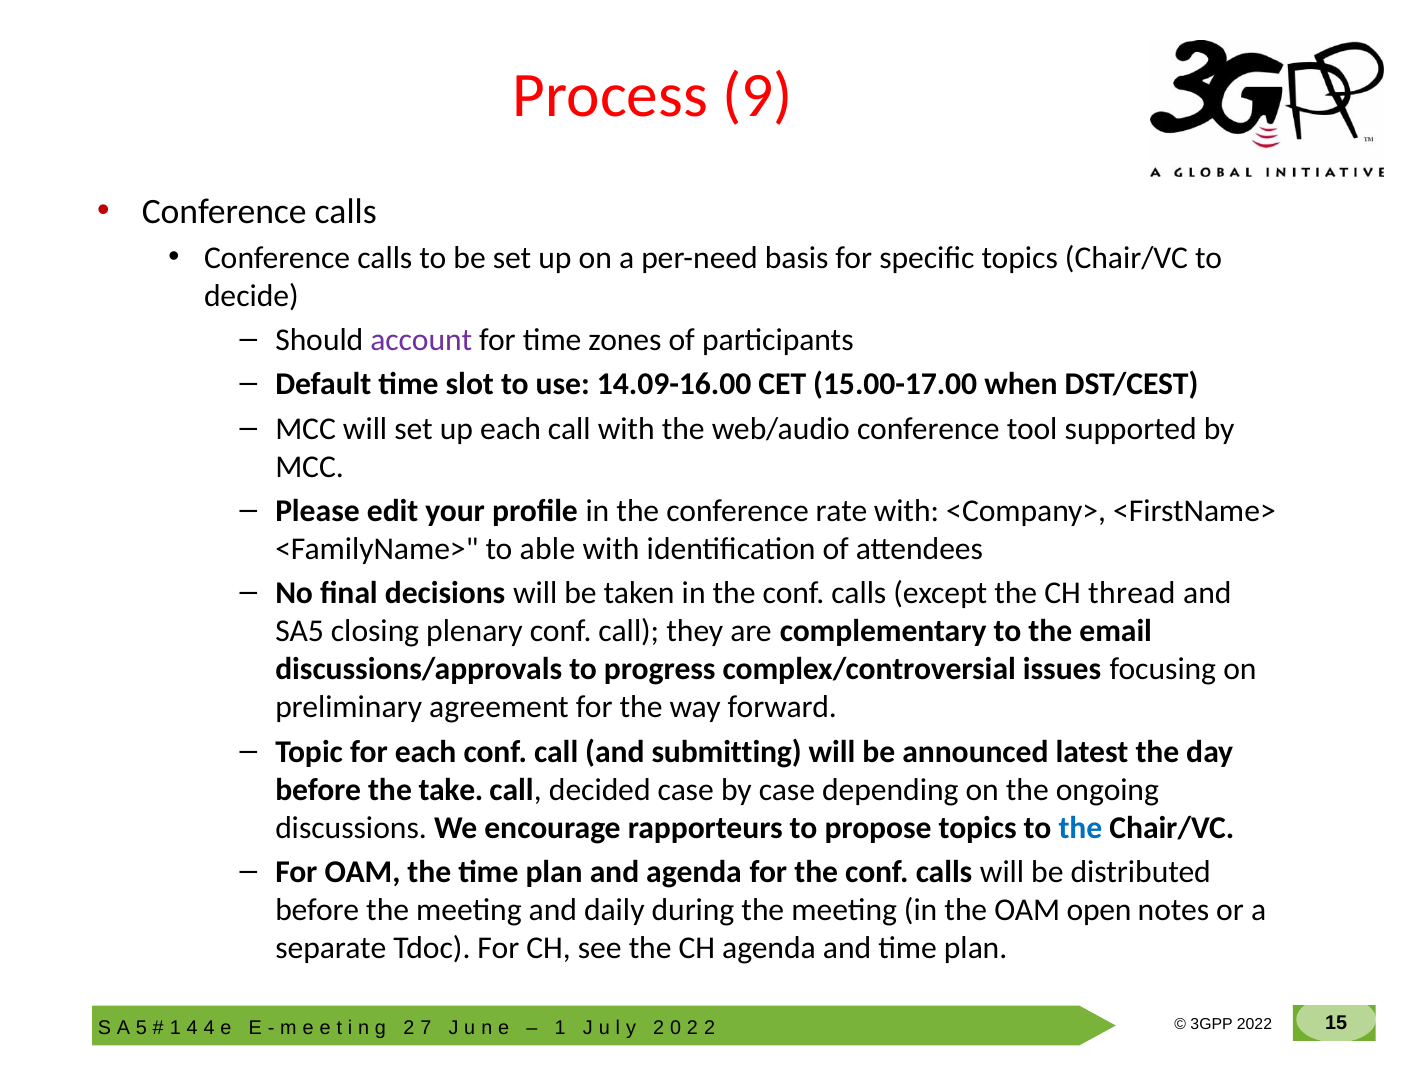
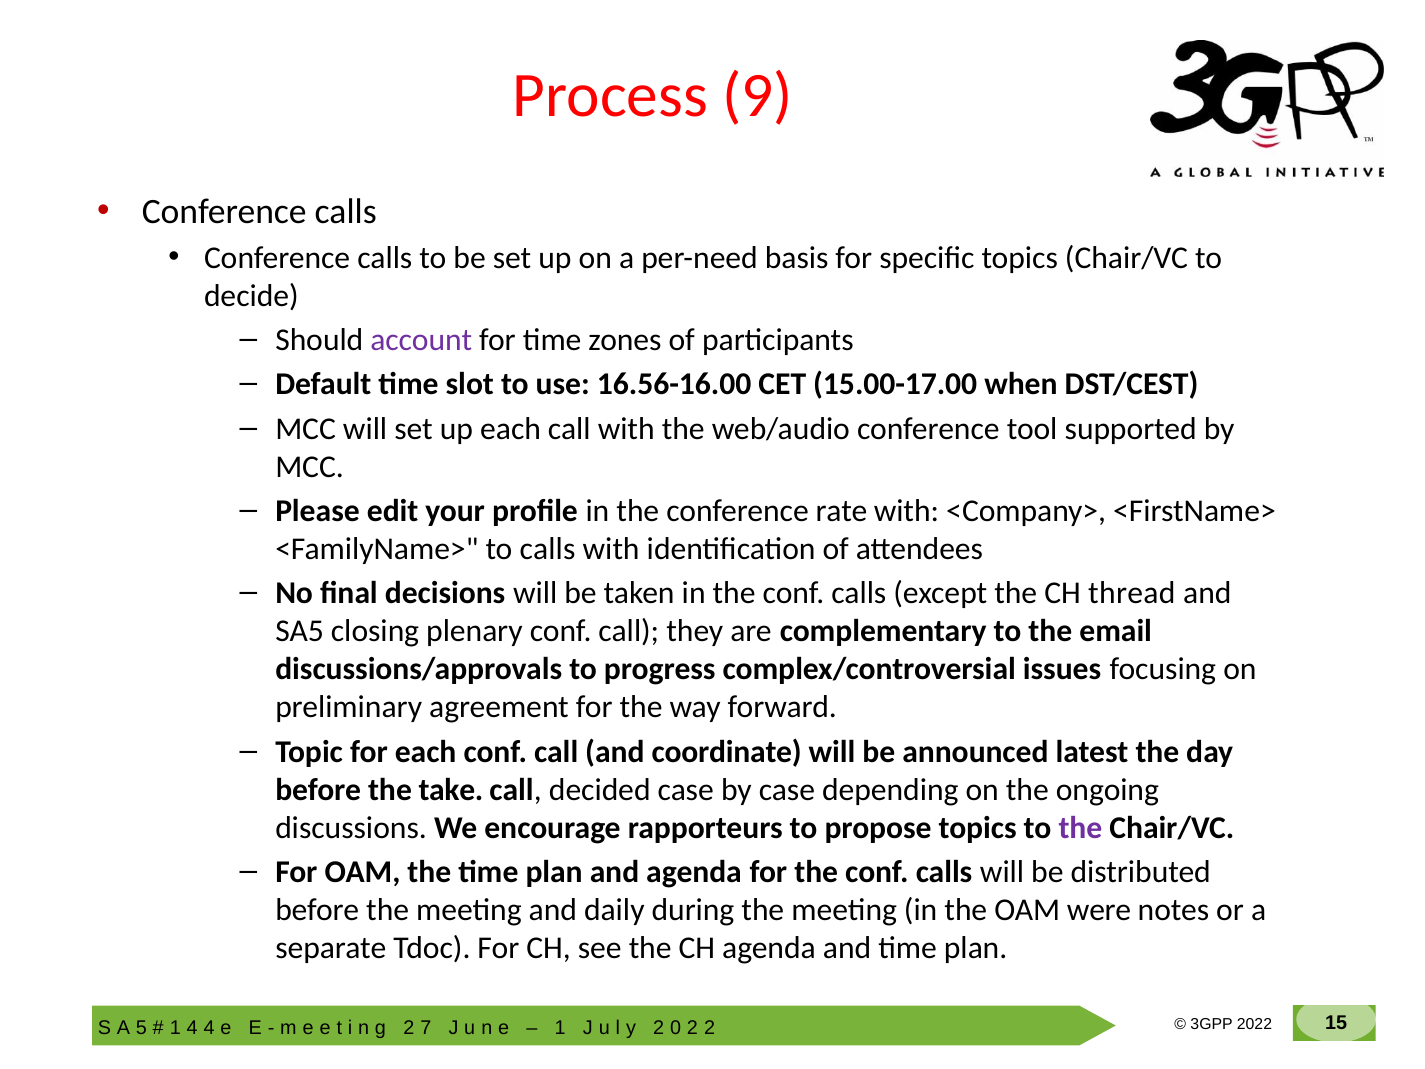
14.09-16.00: 14.09-16.00 -> 16.56-16.00 (674, 384)
to able: able -> calls (548, 549)
submitting: submitting -> coordinate (727, 751)
the colour: blue -> purple (1080, 827)
open: open -> were (1099, 910)
